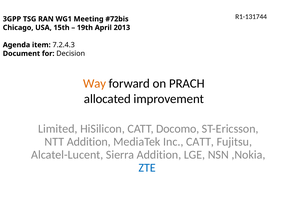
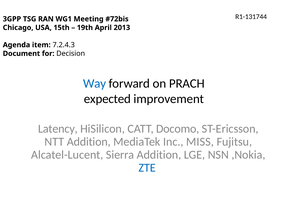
Way colour: orange -> blue (95, 83)
allocated: allocated -> expected (107, 99)
Limited: Limited -> Latency (58, 129)
Inc CATT: CATT -> MISS (200, 142)
